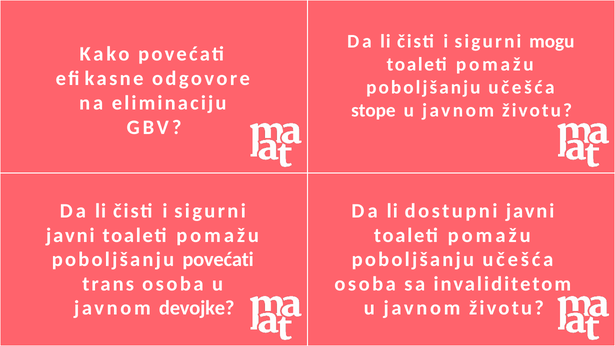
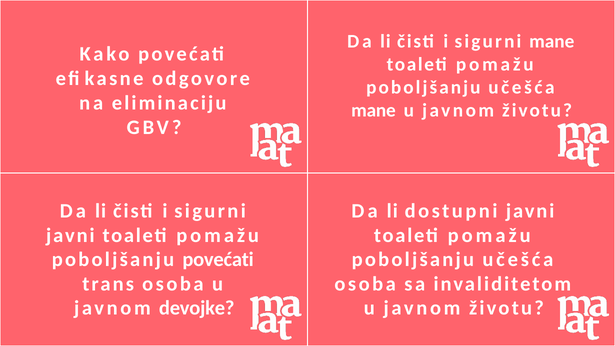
sigurni mogu: mogu -> mane (552, 41)
stope: stope -> mane (373, 110)
